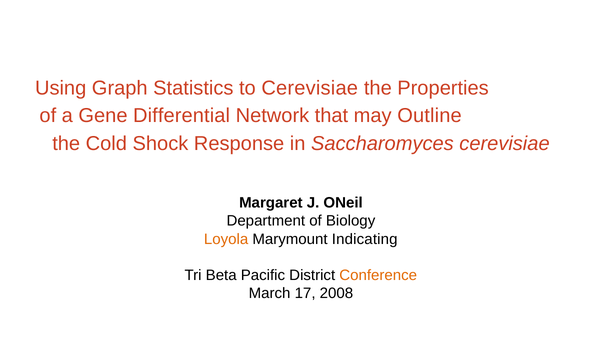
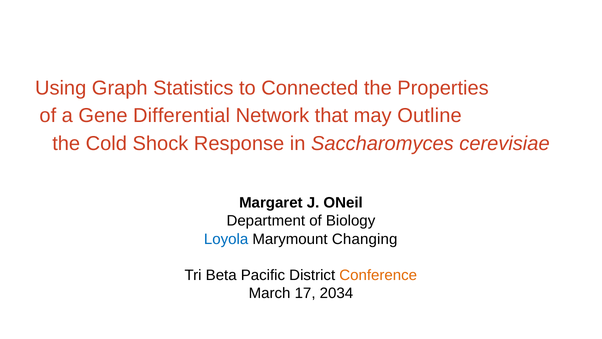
to Cerevisiae: Cerevisiae -> Connected (310, 88)
Loyola colour: orange -> blue (226, 239)
Indicating: Indicating -> Changing (365, 239)
2008: 2008 -> 2034 (336, 293)
